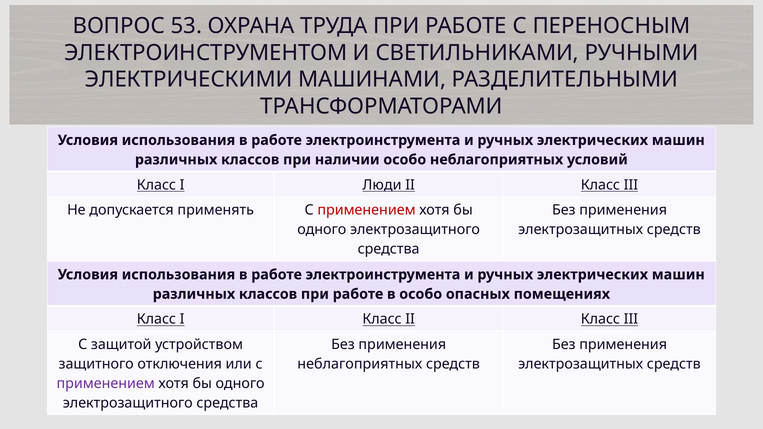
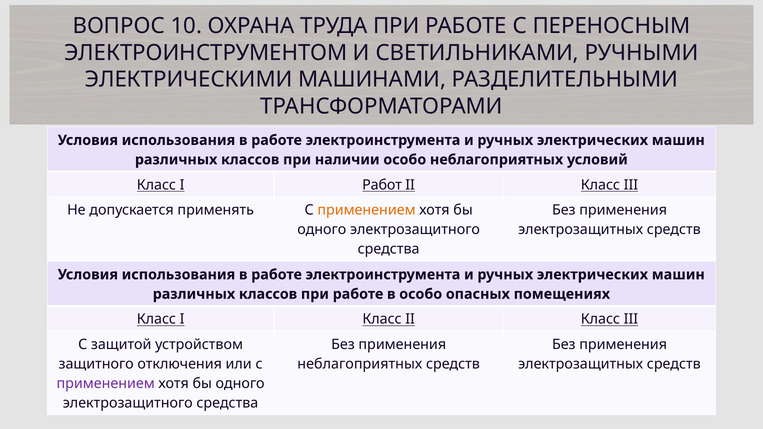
53: 53 -> 10 (186, 26)
Люди: Люди -> Работ (382, 185)
применением colour: red -> orange (367, 210)
